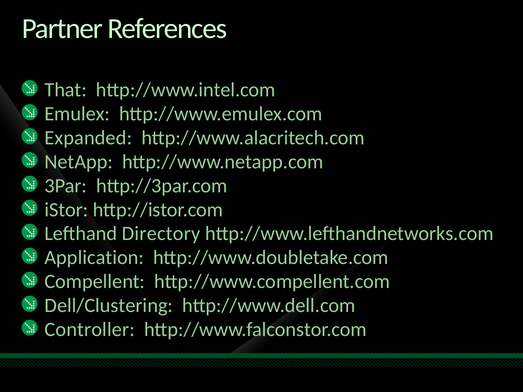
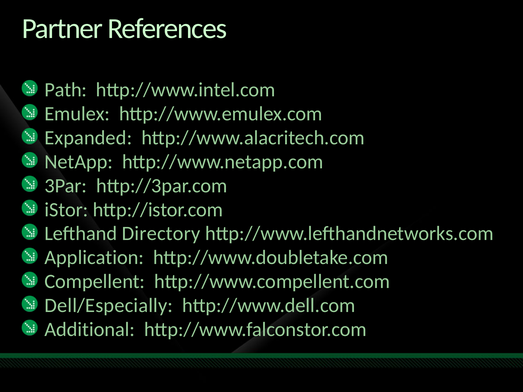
That: That -> Path (66, 90)
Dell/Clustering: Dell/Clustering -> Dell/Especially (109, 306)
Controller: Controller -> Additional (90, 330)
